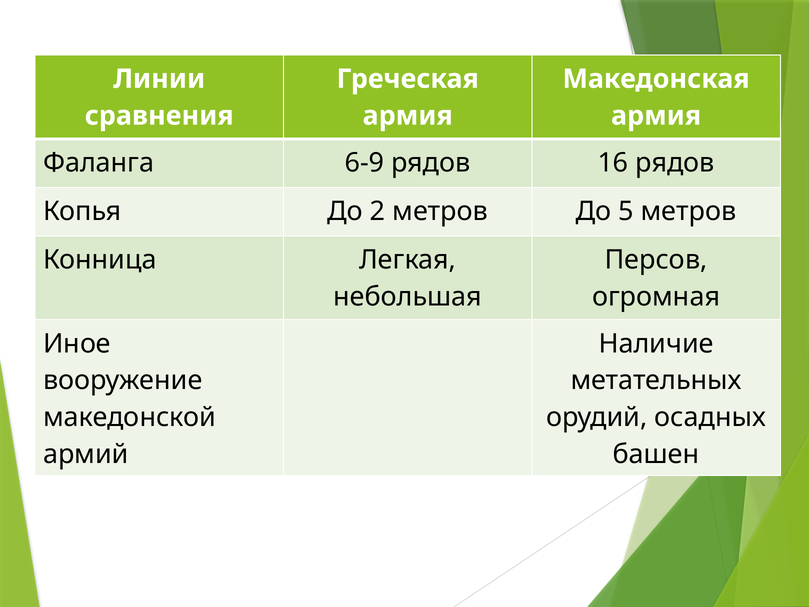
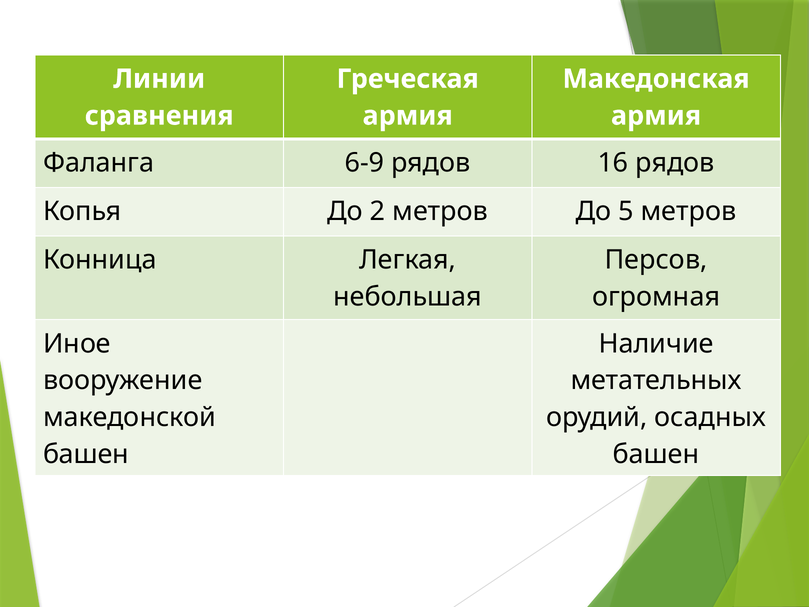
армий: армий -> башен (86, 454)
